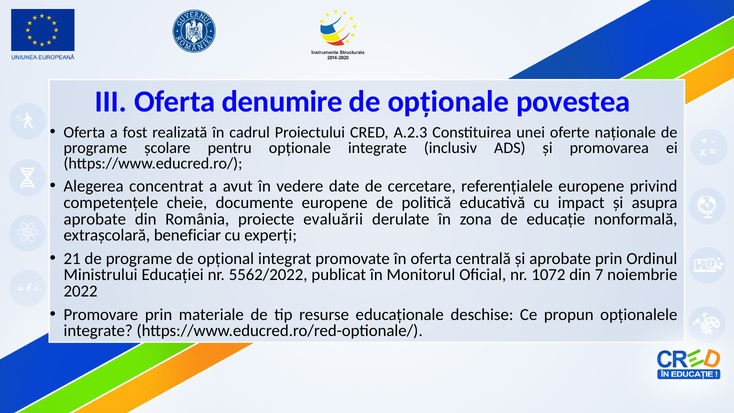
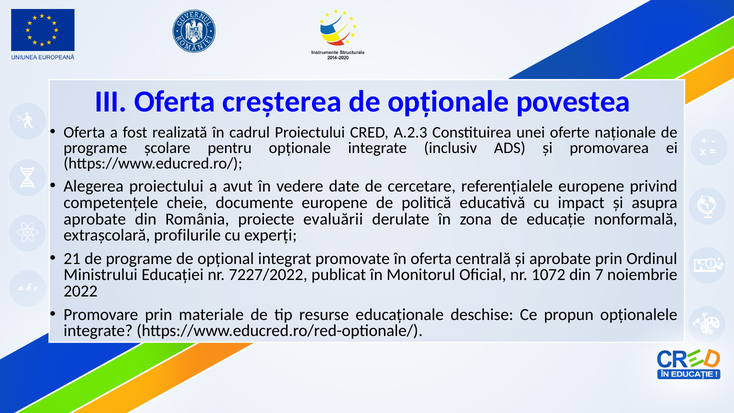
denumire: denumire -> creșterea (282, 102)
Alegerea concentrat: concentrat -> proiectului (166, 186)
beneficiar: beneficiar -> profilurile (187, 235)
5562/2022: 5562/2022 -> 7227/2022 (268, 275)
